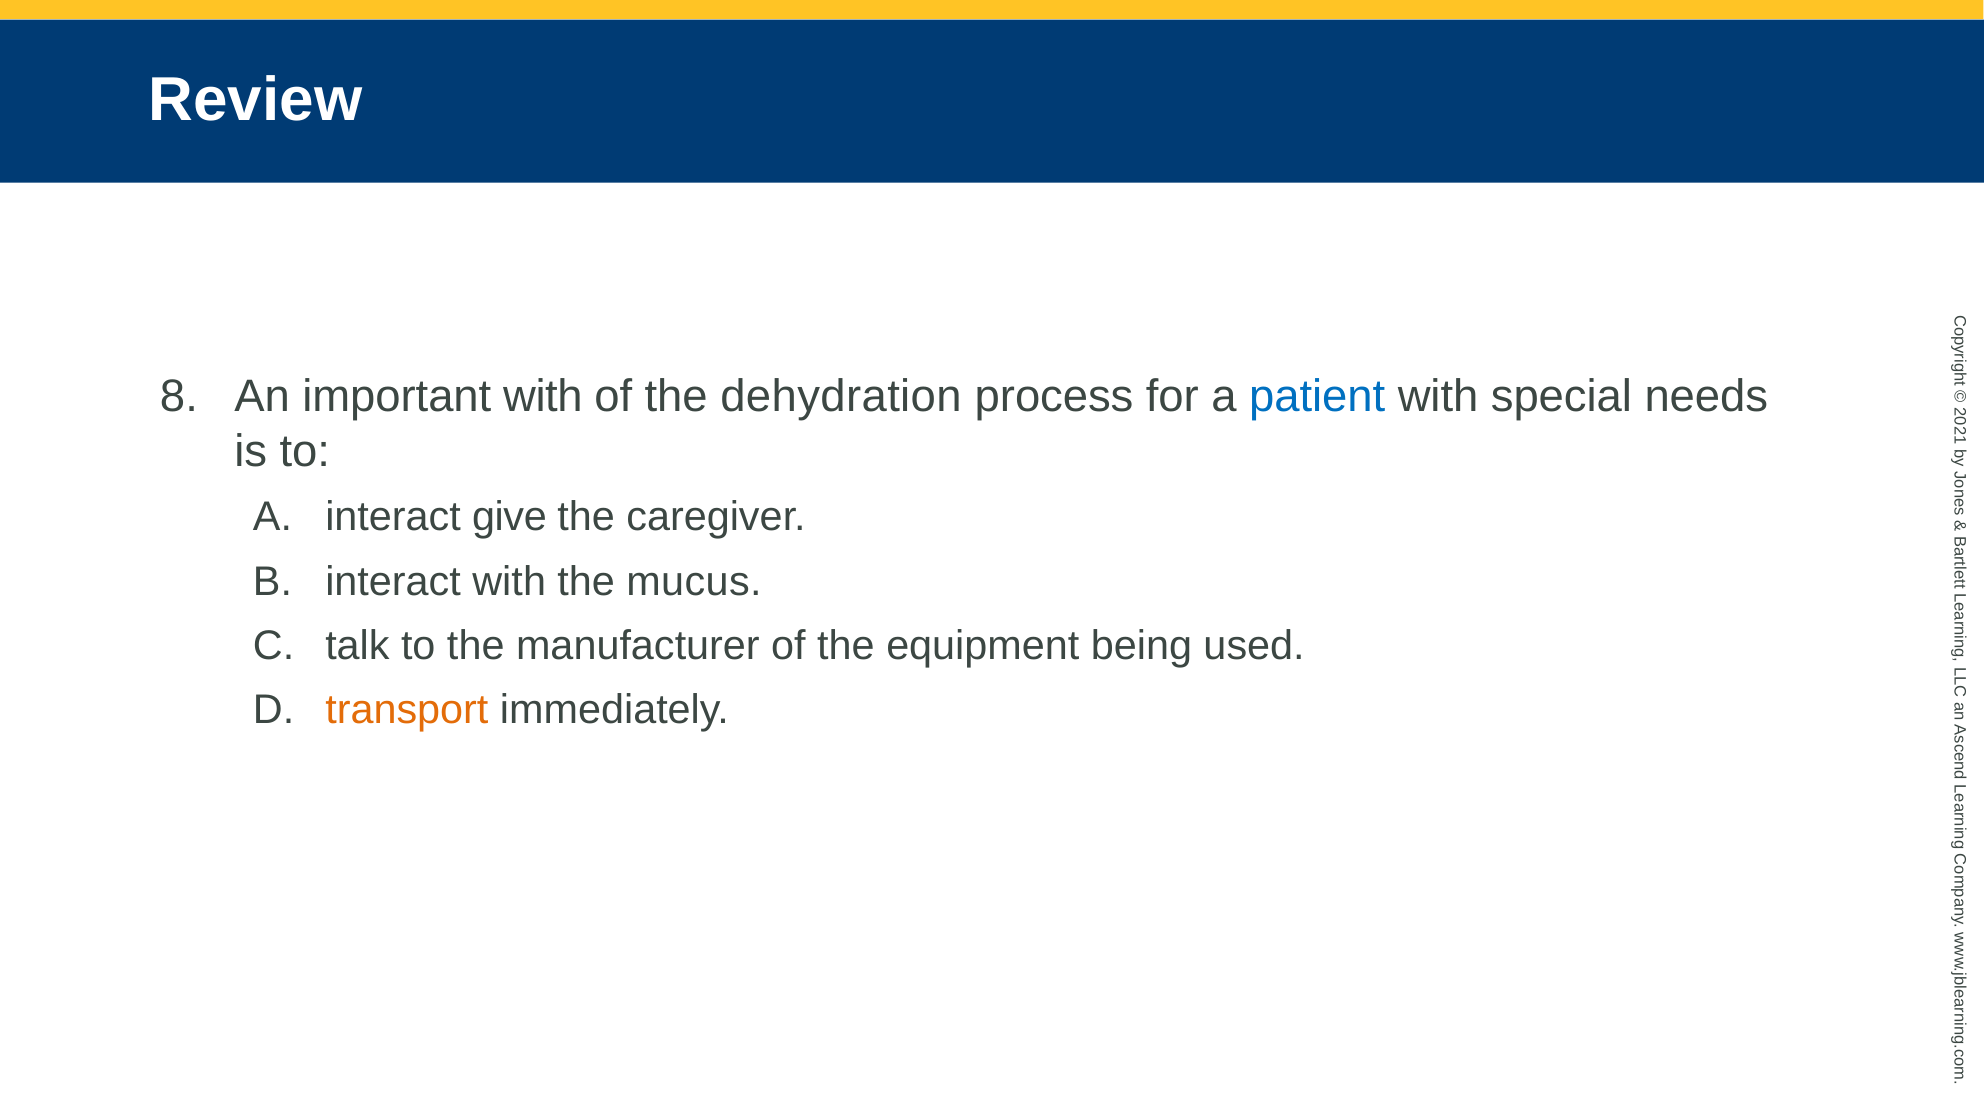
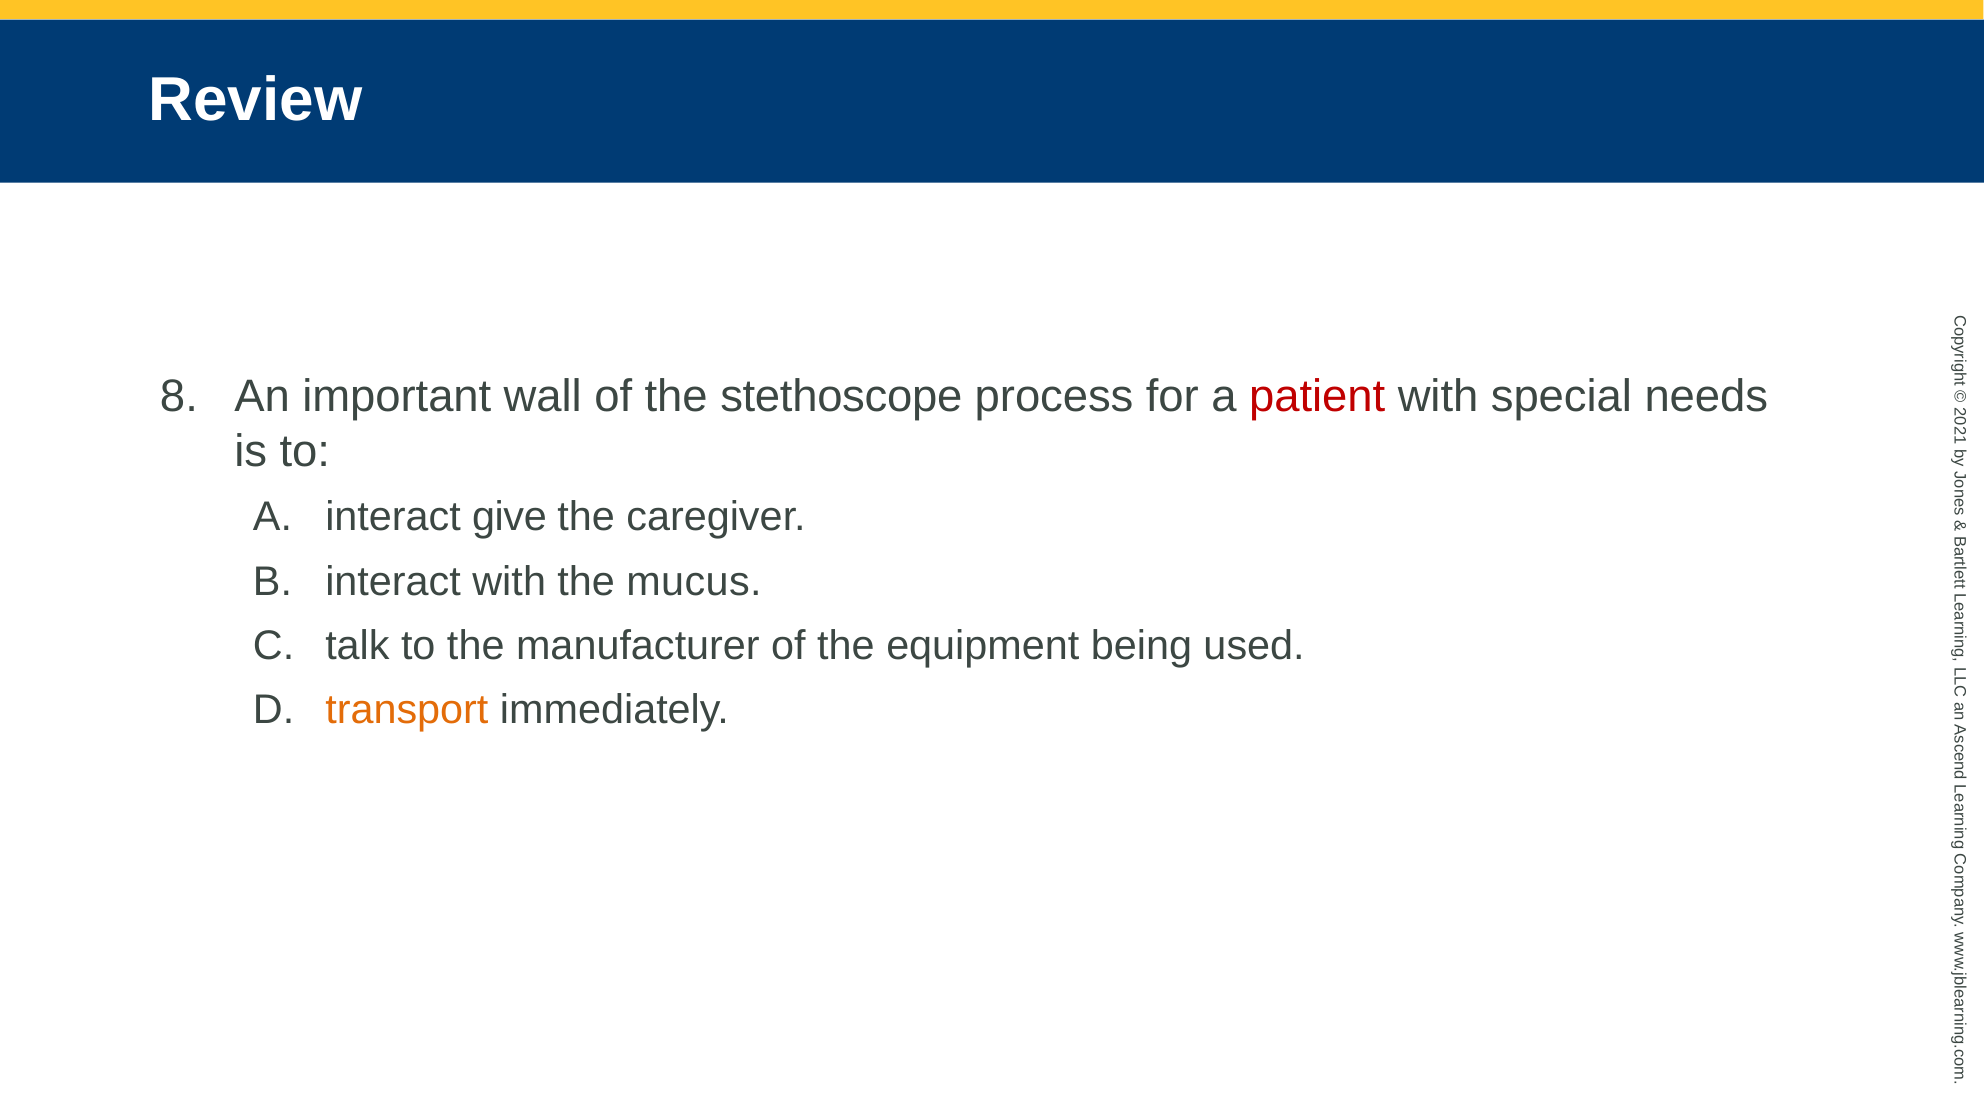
important with: with -> wall (543, 396)
dehydration: dehydration -> stethoscope (841, 396)
patient colour: blue -> red (1317, 396)
